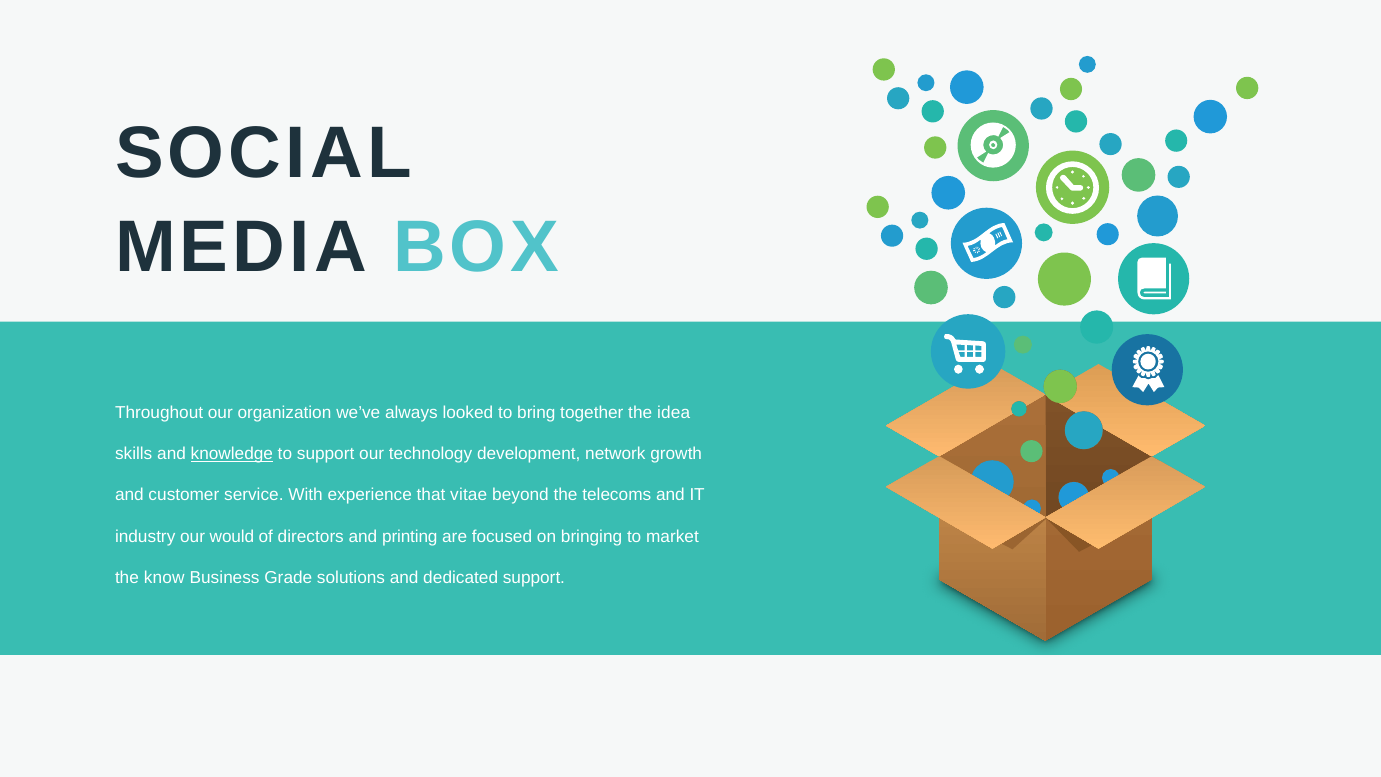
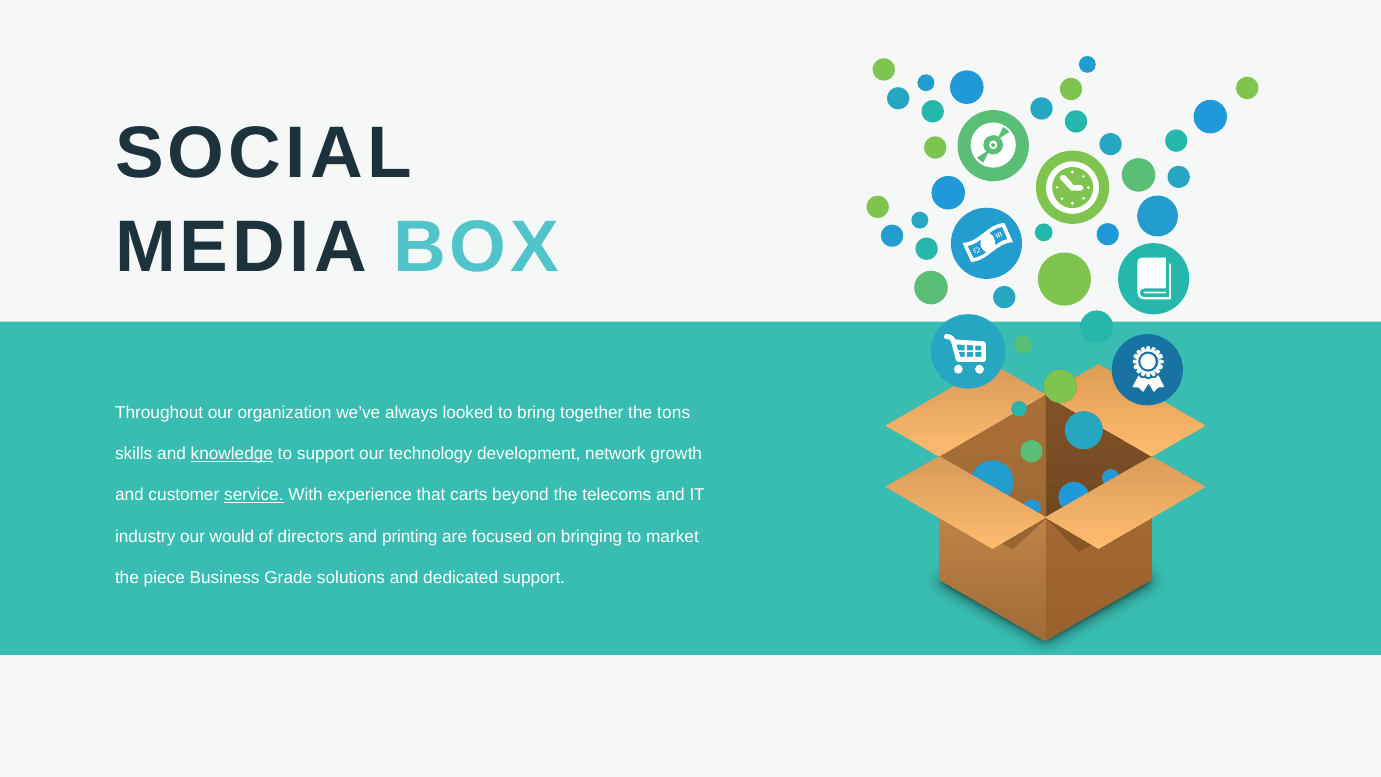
idea: idea -> tons (674, 412)
service underline: none -> present (254, 495)
vitae: vitae -> carts (469, 495)
know: know -> piece (164, 578)
